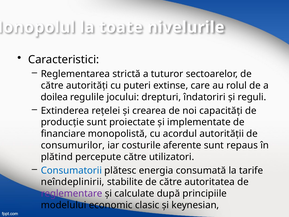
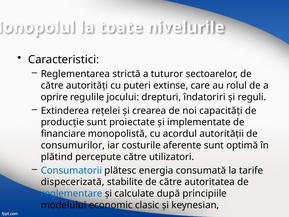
doilea: doilea -> oprire (54, 97)
repaus: repaus -> optimă (242, 145)
neîndeplinirii: neîndeplinirii -> dispecerizată (73, 182)
reglementare colour: purple -> blue (72, 193)
